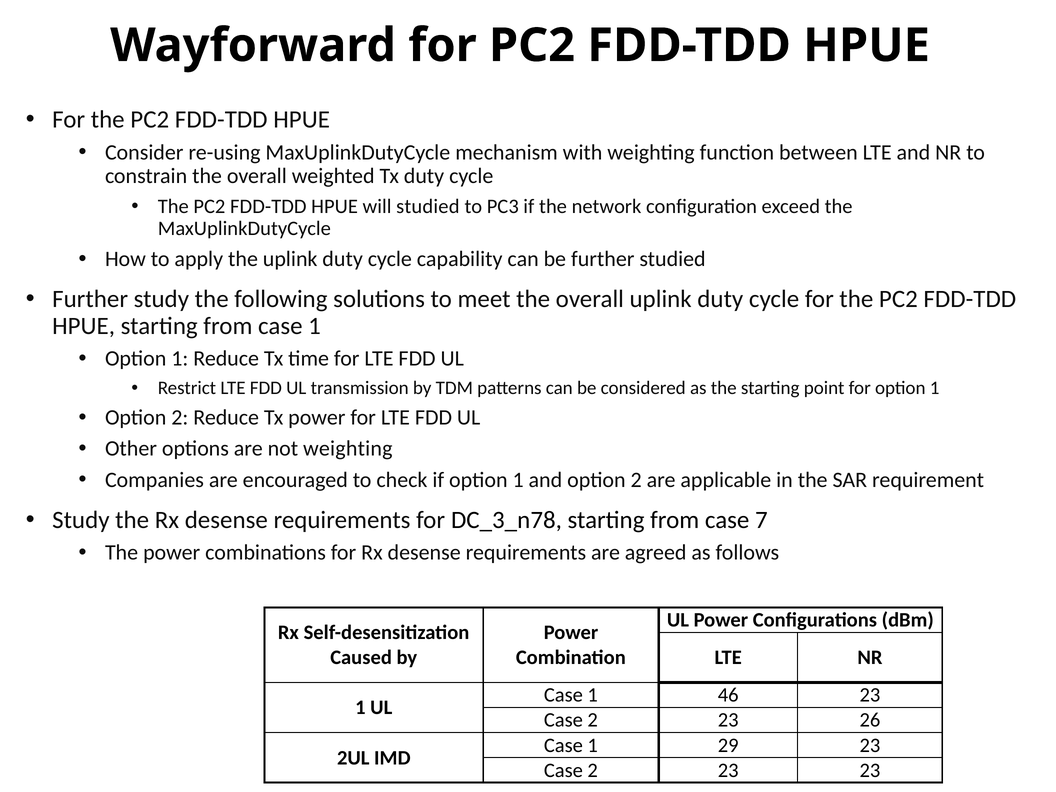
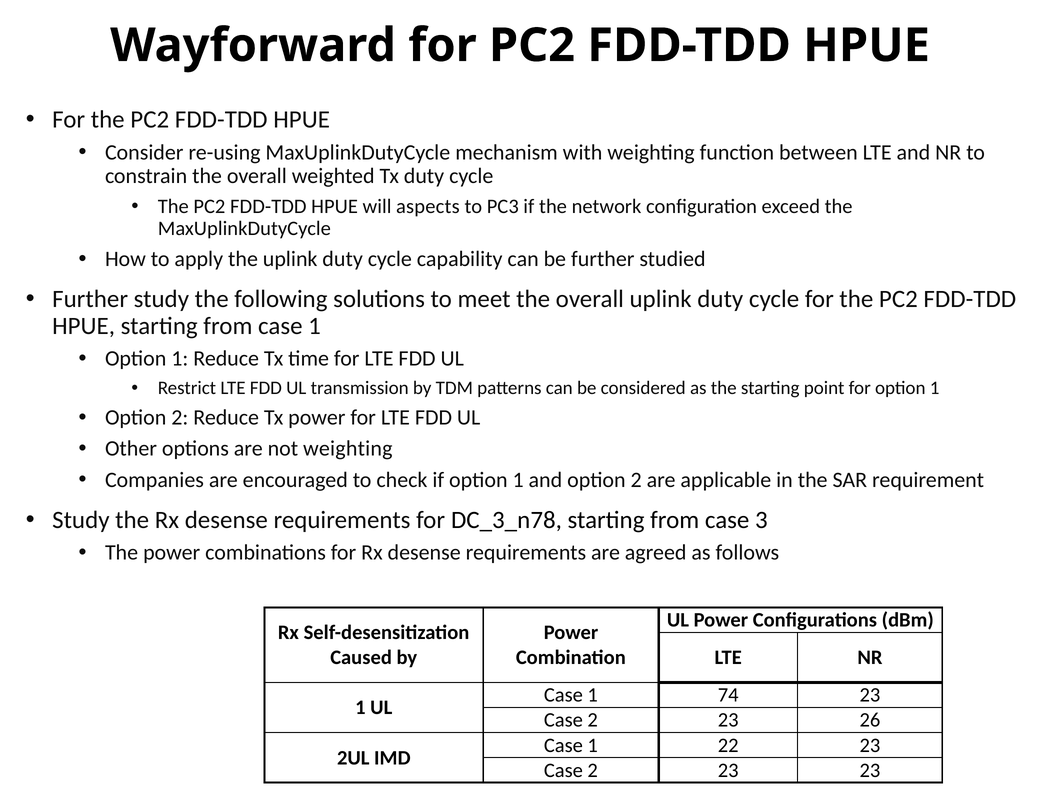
will studied: studied -> aspects (428, 206)
7: 7 -> 3 (761, 520)
46: 46 -> 74 (728, 695)
29: 29 -> 22 (728, 745)
